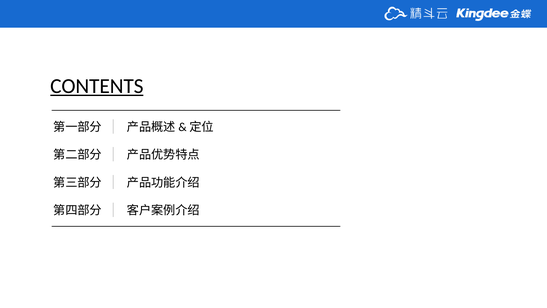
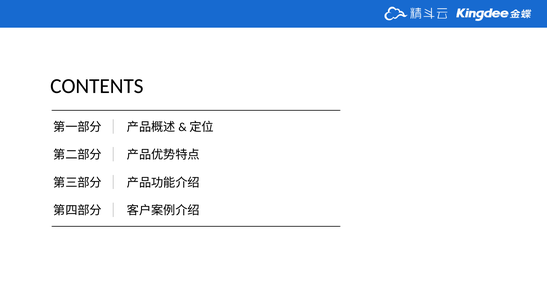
CONTENTS underline: present -> none (97, 86)
